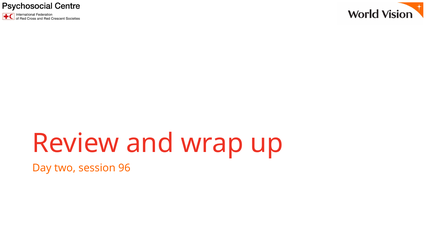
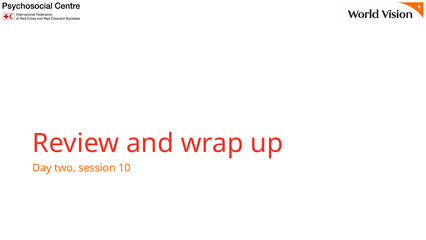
96: 96 -> 10 (124, 168)
